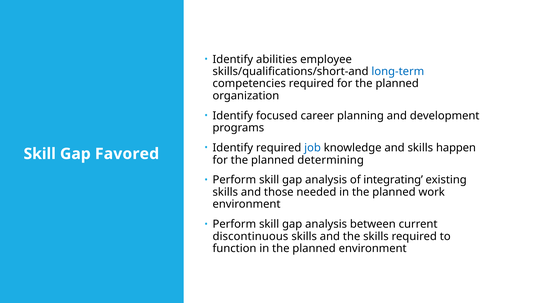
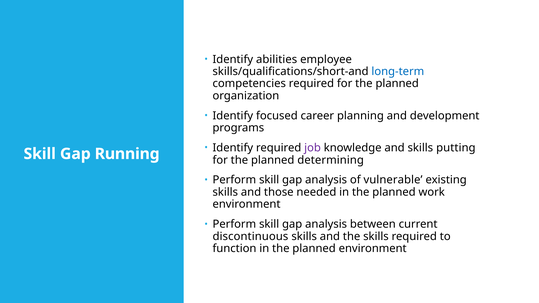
job colour: blue -> purple (313, 148)
happen: happen -> putting (456, 148)
Favored: Favored -> Running (127, 154)
integrating: integrating -> vulnerable (393, 180)
